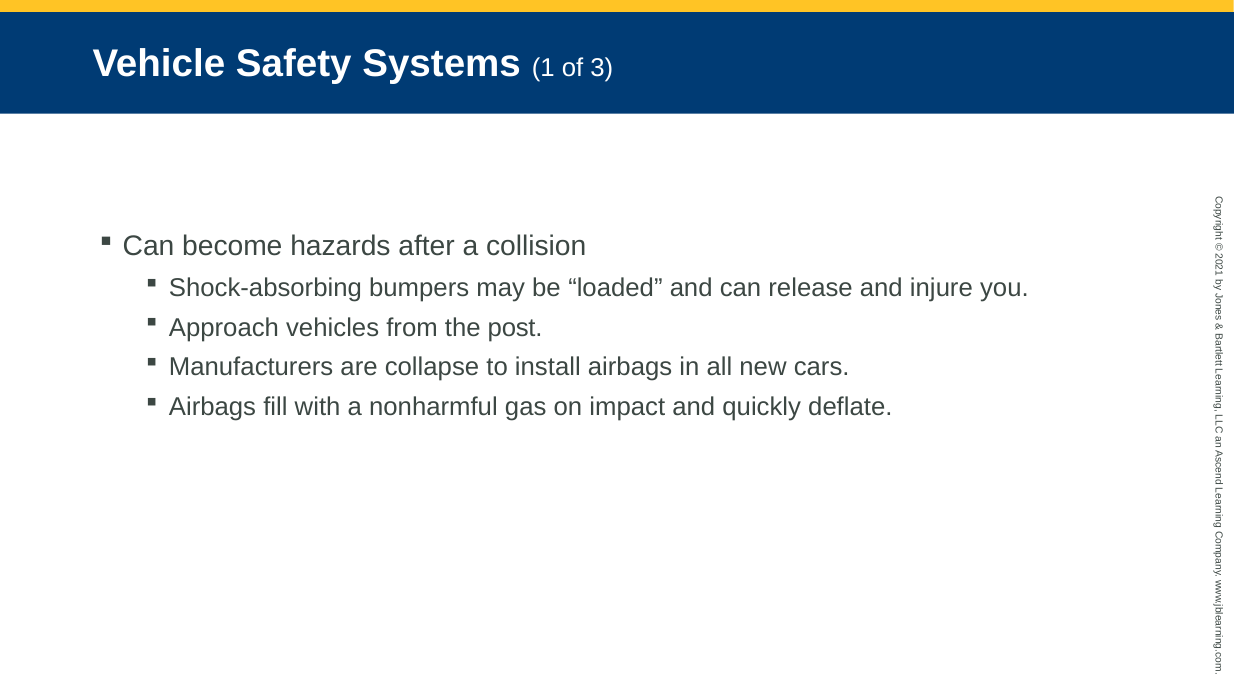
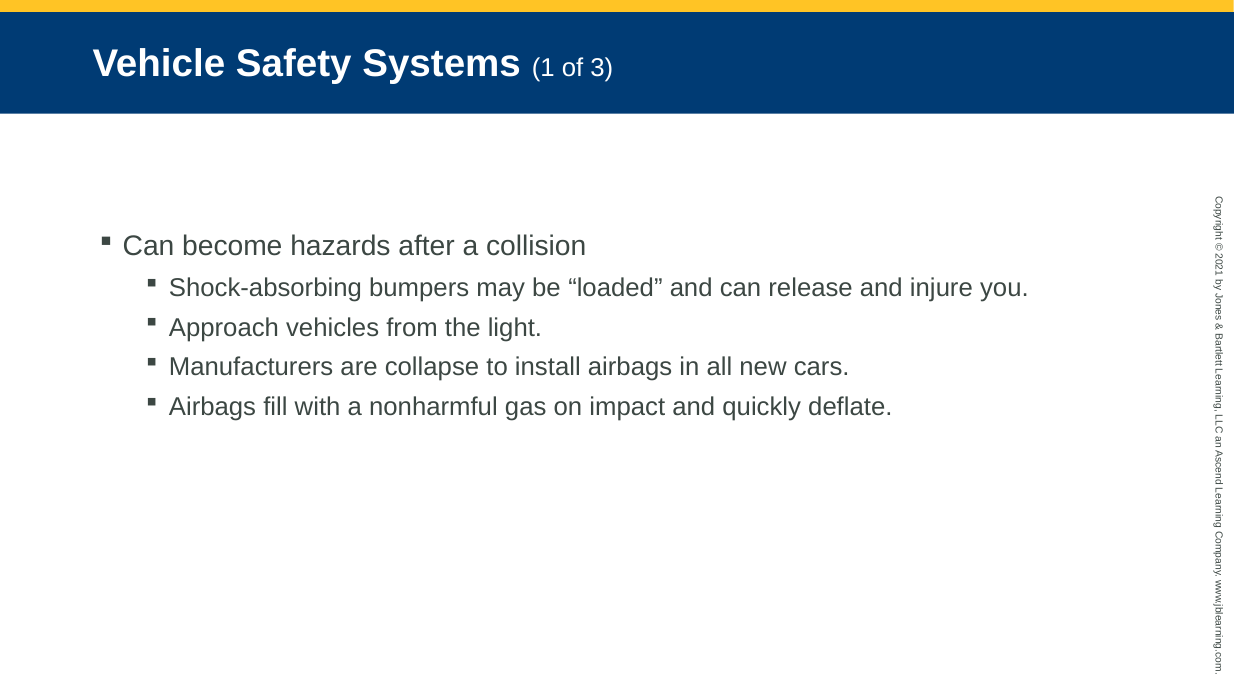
post: post -> light (515, 328)
